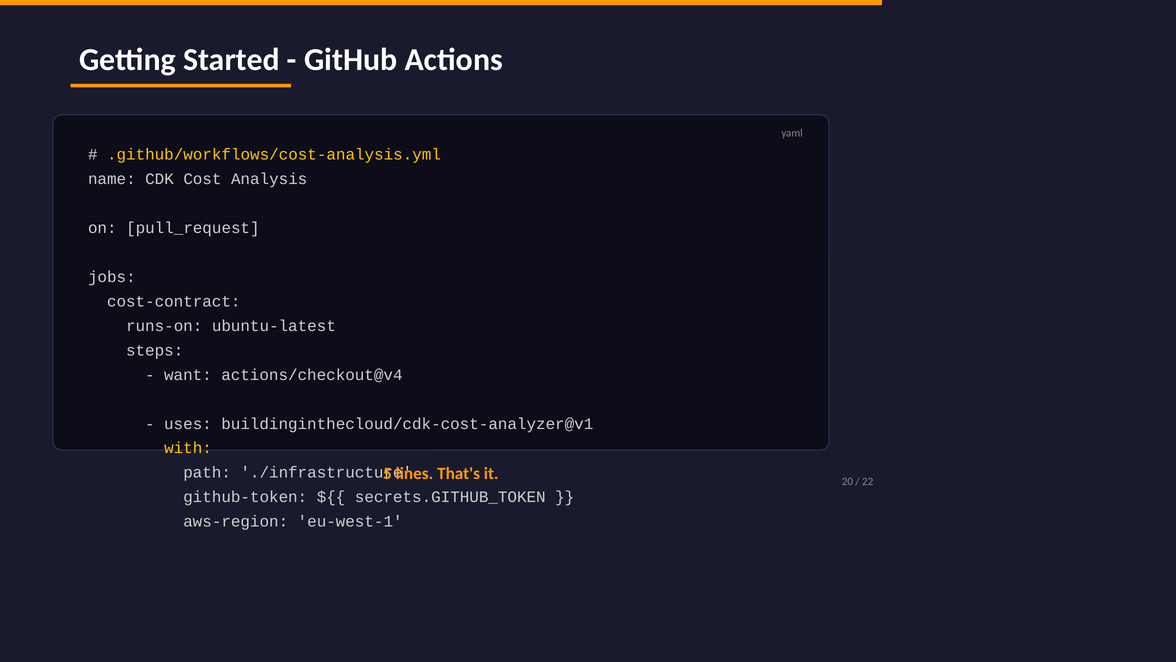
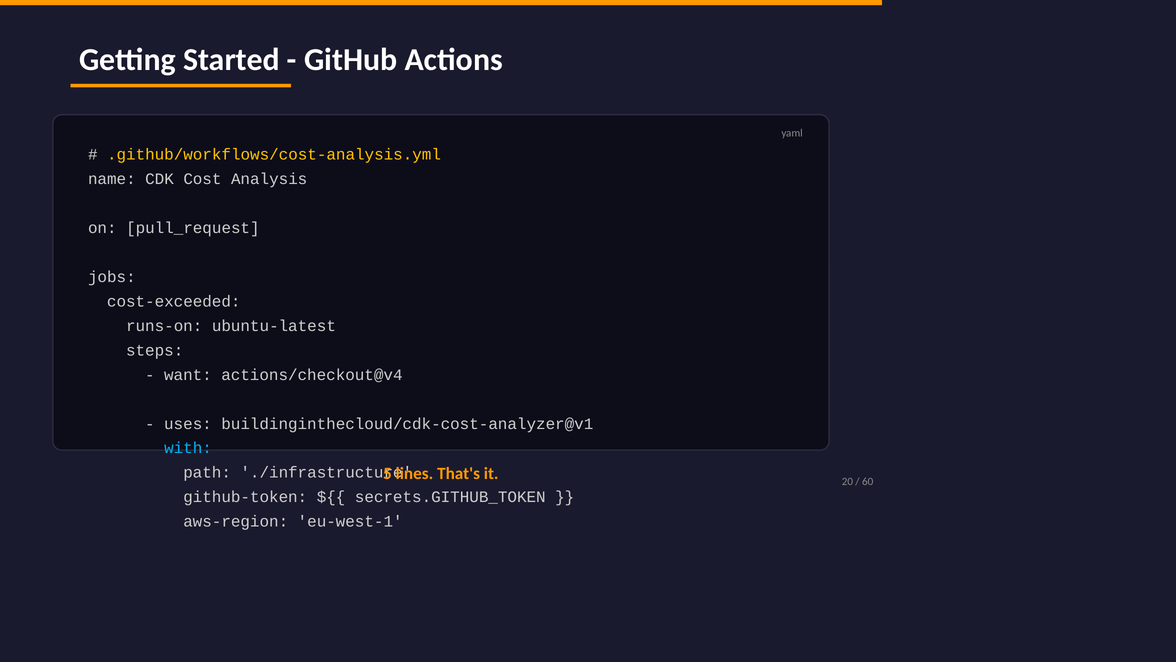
cost-contract: cost-contract -> cost-exceeded (174, 301)
with colour: yellow -> light blue (188, 448)
22: 22 -> 60 (868, 481)
